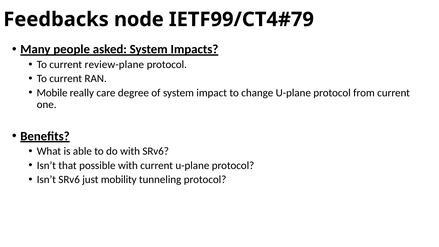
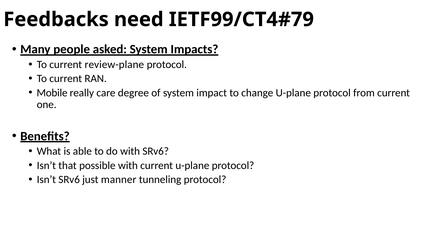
node: node -> need (139, 19)
mobility: mobility -> manner (119, 180)
